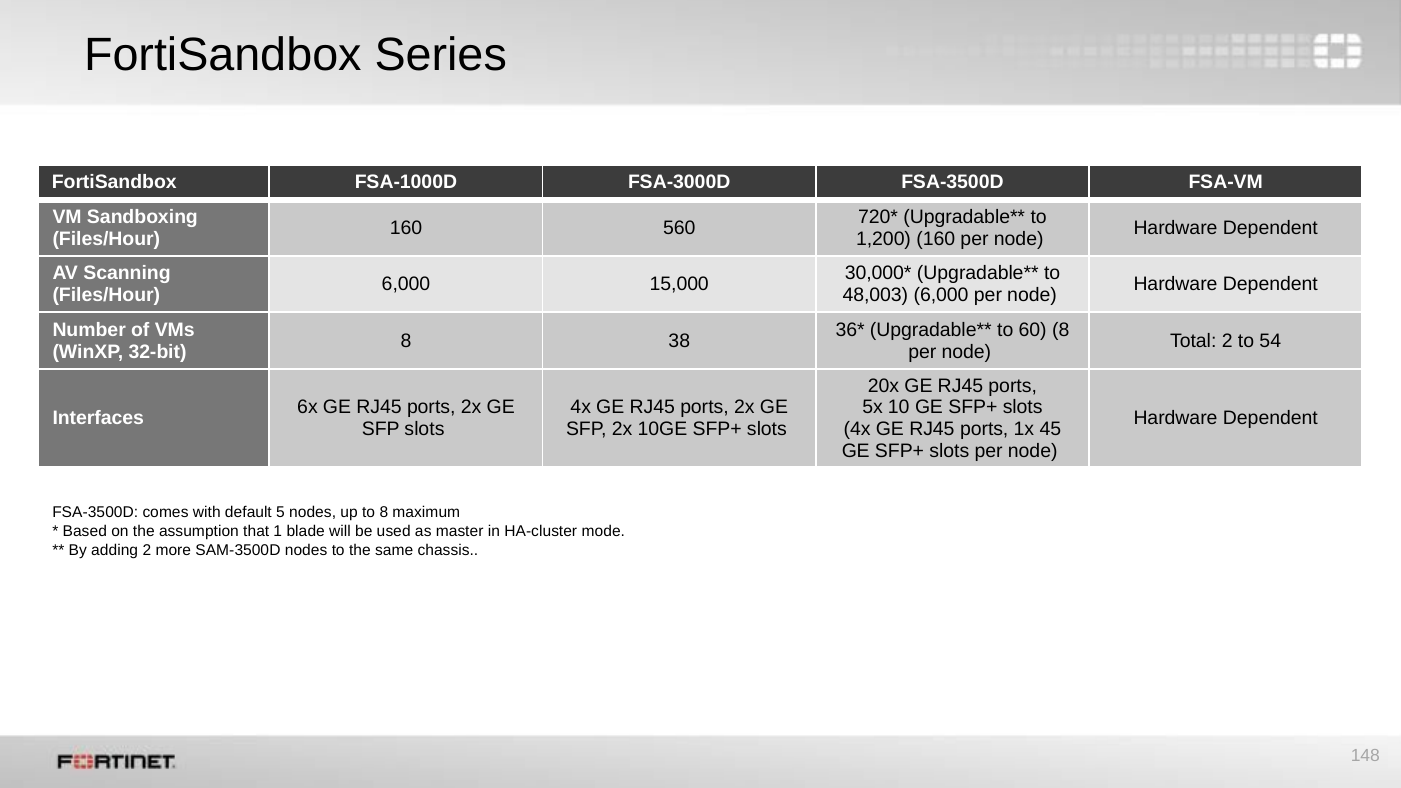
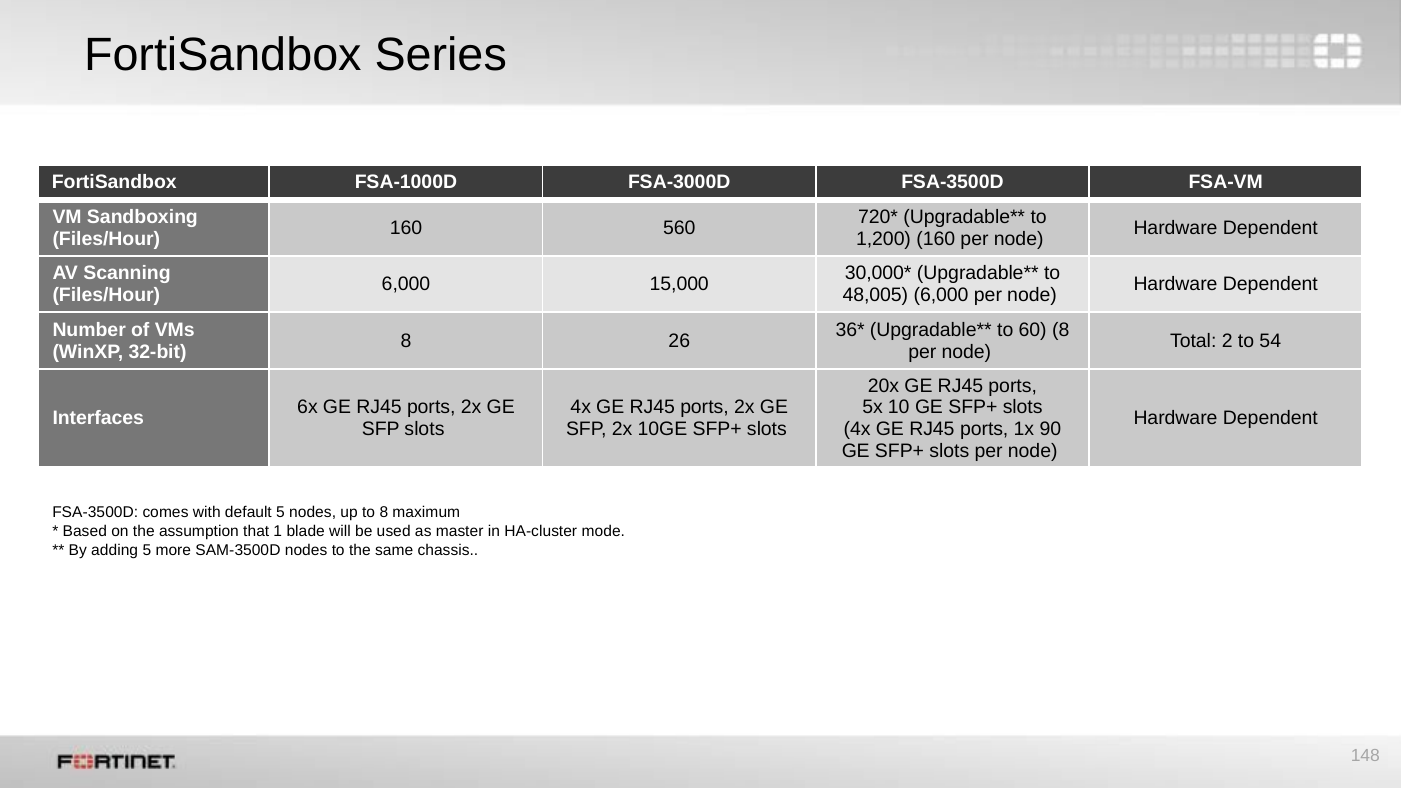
48,003: 48,003 -> 48,005 (875, 295)
38: 38 -> 26 (679, 341)
45: 45 -> 90 (1050, 429)
adding 2: 2 -> 5 (147, 550)
